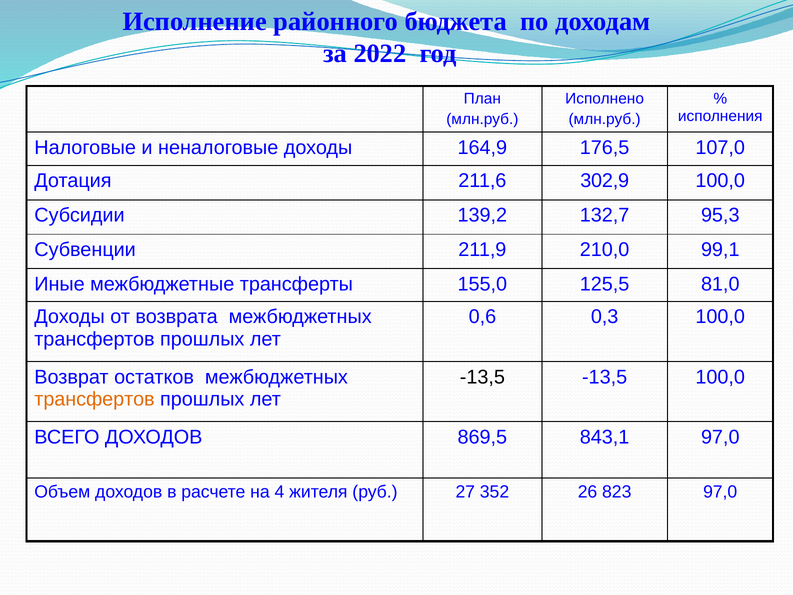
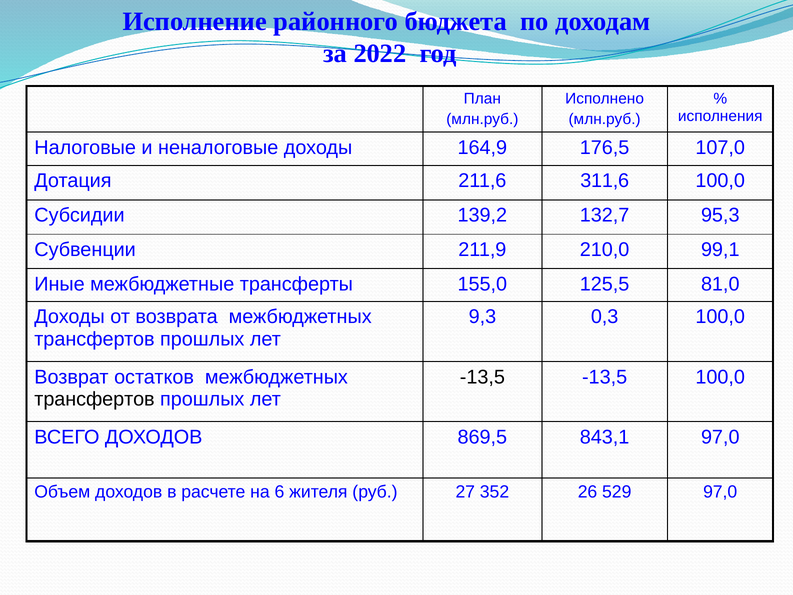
302,9: 302,9 -> 311,6 (605, 181)
0,6: 0,6 -> 9,3 (482, 317)
трансфертов colour: orange -> black (94, 399)
4: 4 -> 6 (279, 492)
823: 823 -> 529 (617, 492)
